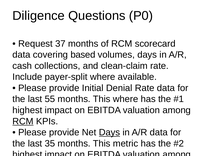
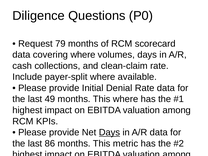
37: 37 -> 79 (60, 44)
covering based: based -> where (83, 55)
55: 55 -> 49 (50, 99)
RCM underline: present -> none (23, 121)
35: 35 -> 86 (50, 143)
